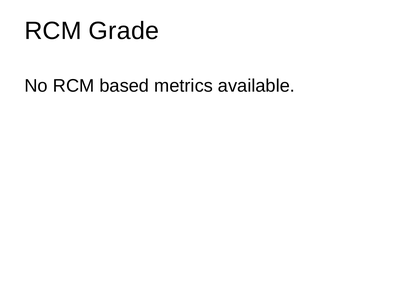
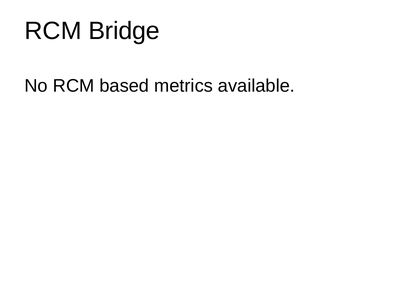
Grade: Grade -> Bridge (124, 31)
